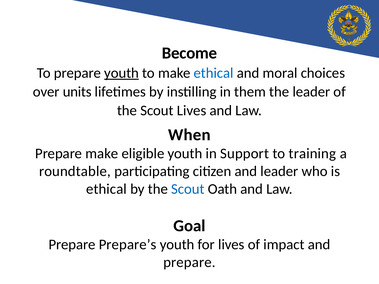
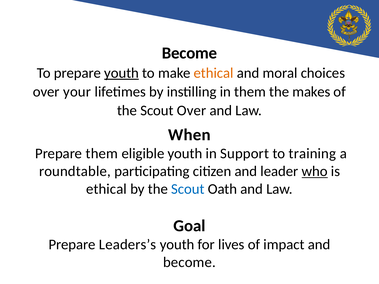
ethical colour: blue -> orange (214, 73)
units: units -> your (77, 92)
the leader: leader -> makes (311, 92)
Scout Lives: Lives -> Over (192, 111)
Prepare make: make -> them (102, 154)
who underline: none -> present (315, 171)
Prepare’s: Prepare’s -> Leaders’s (128, 245)
prepare: prepare -> become (189, 262)
